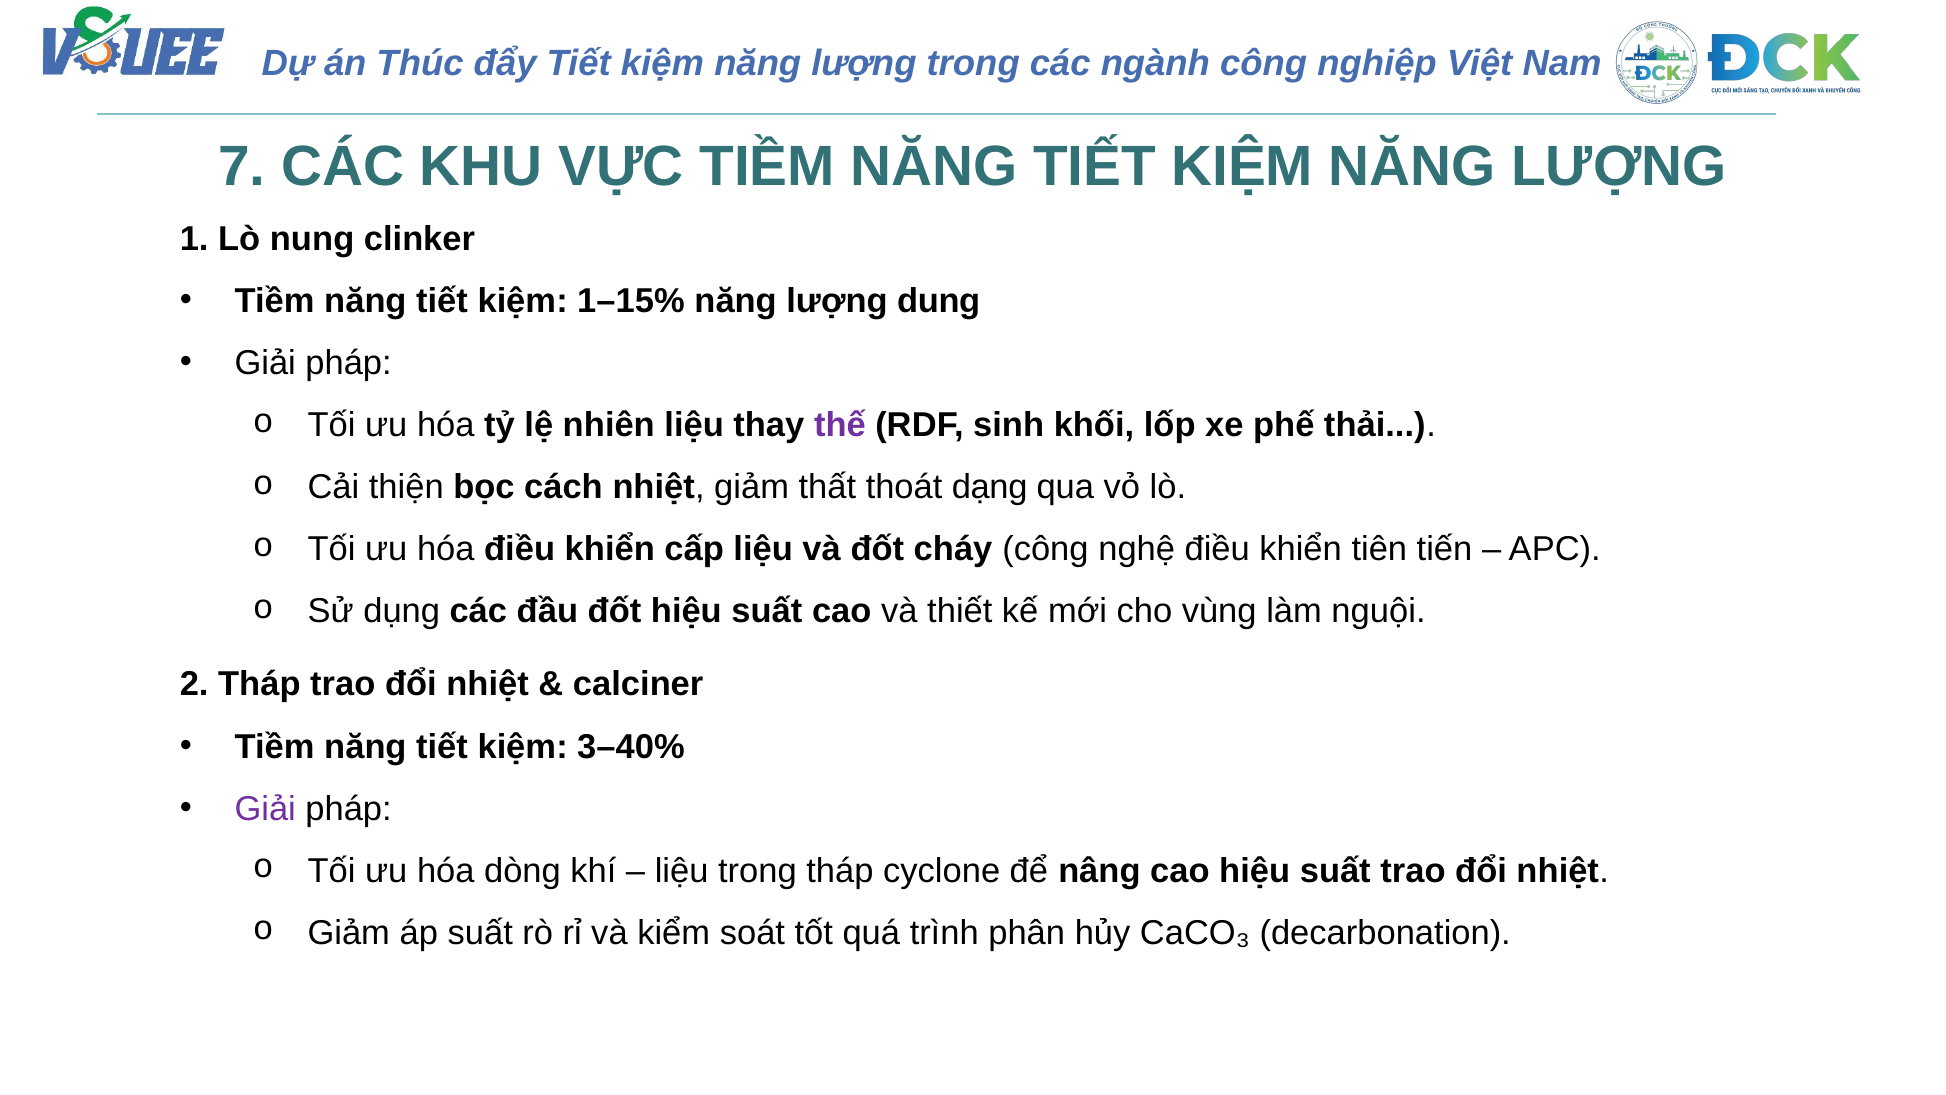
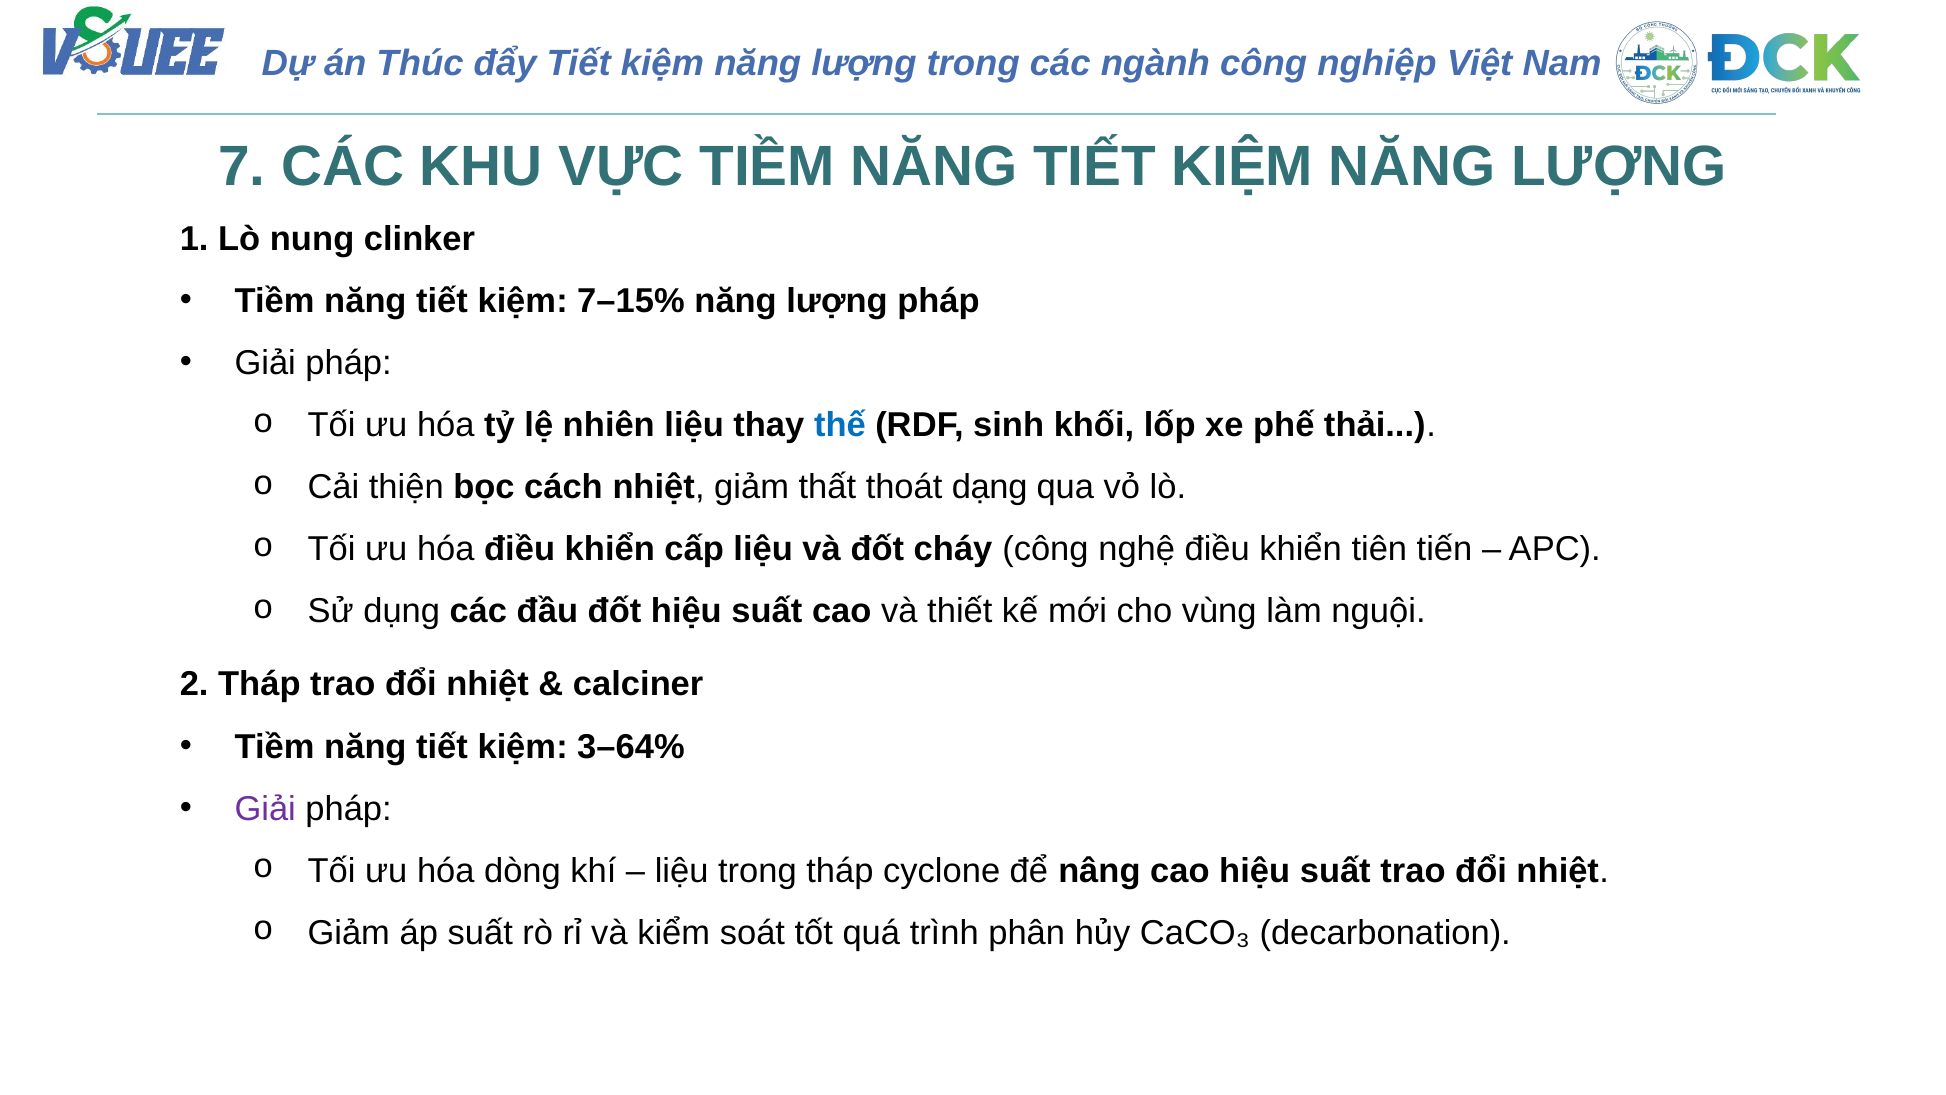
1–15%: 1–15% -> 7–15% (631, 301)
lượng dung: dung -> pháp (938, 301)
thế colour: purple -> blue (840, 425)
3–40%: 3–40% -> 3–64% (631, 746)
